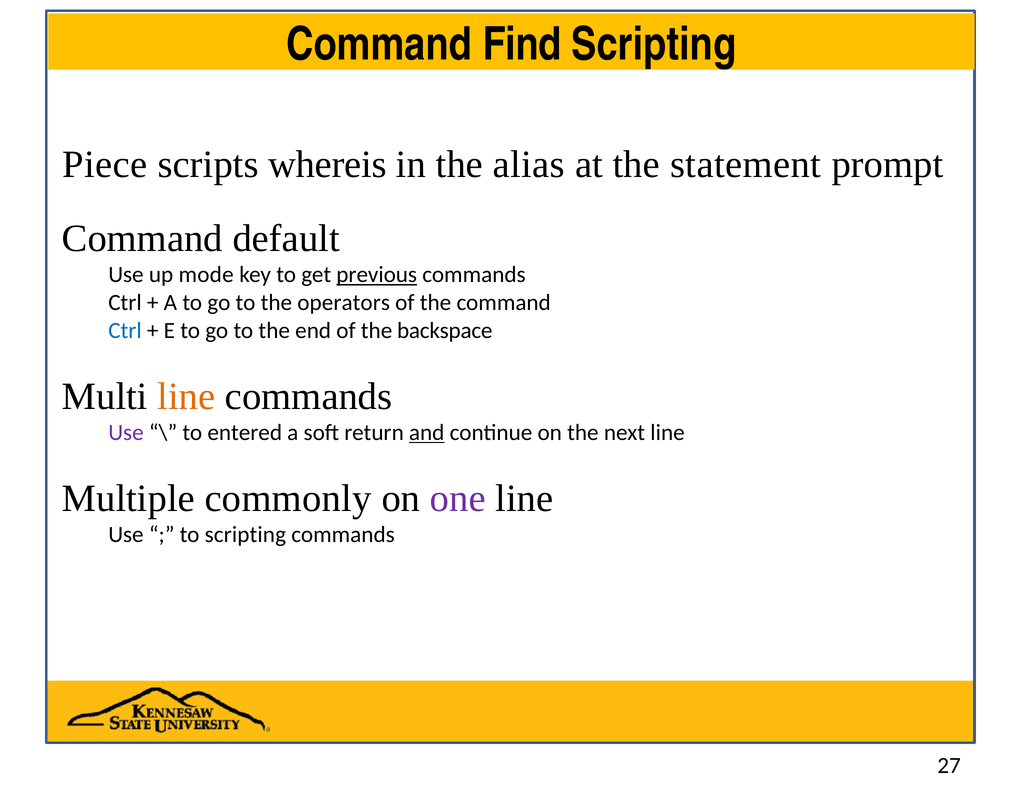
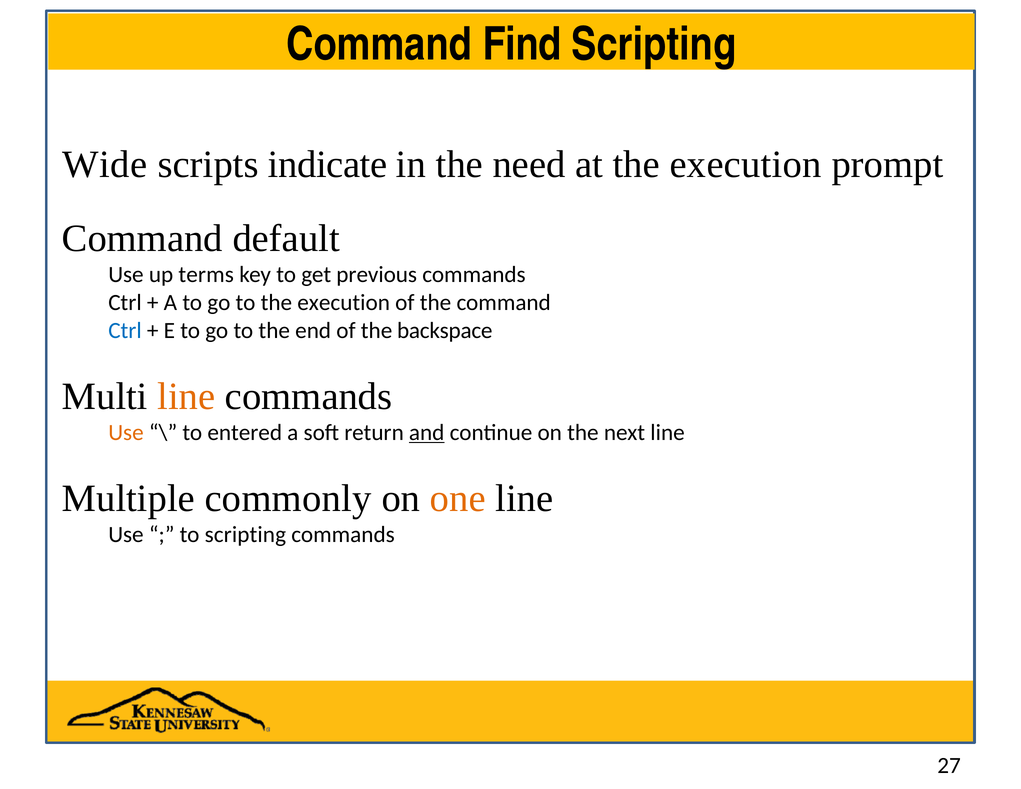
Piece: Piece -> Wide (105, 164)
whereis: whereis -> indicate (328, 164)
alias: alias -> need (529, 164)
at the statement: statement -> execution (746, 164)
mode: mode -> terms (206, 275)
previous underline: present -> none (377, 275)
to the operators: operators -> execution (344, 303)
Use colour: purple -> orange (126, 432)
one colour: purple -> orange (458, 499)
